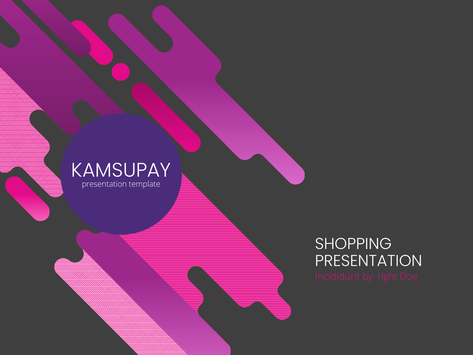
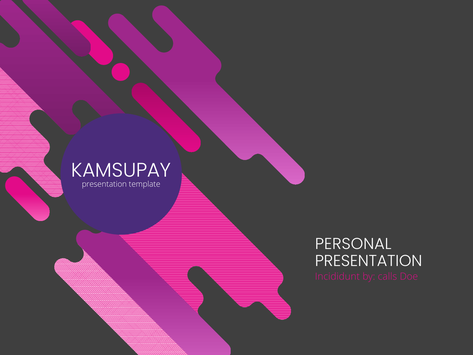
SHOPPING: SHOPPING -> PERSONAL (353, 244)
right: right -> calls (387, 276)
